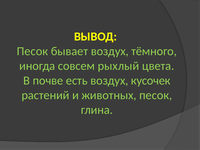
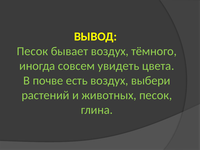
рыхлый: рыхлый -> увидеть (118, 66)
кусочек: кусочек -> выбери (151, 81)
